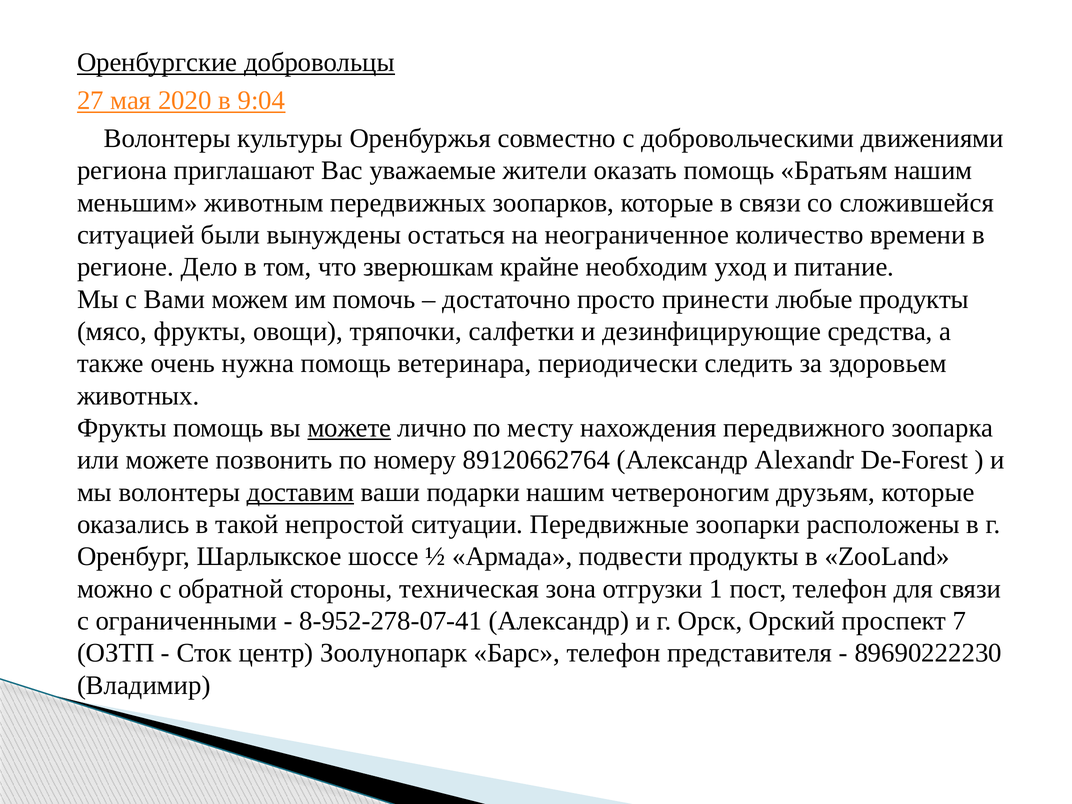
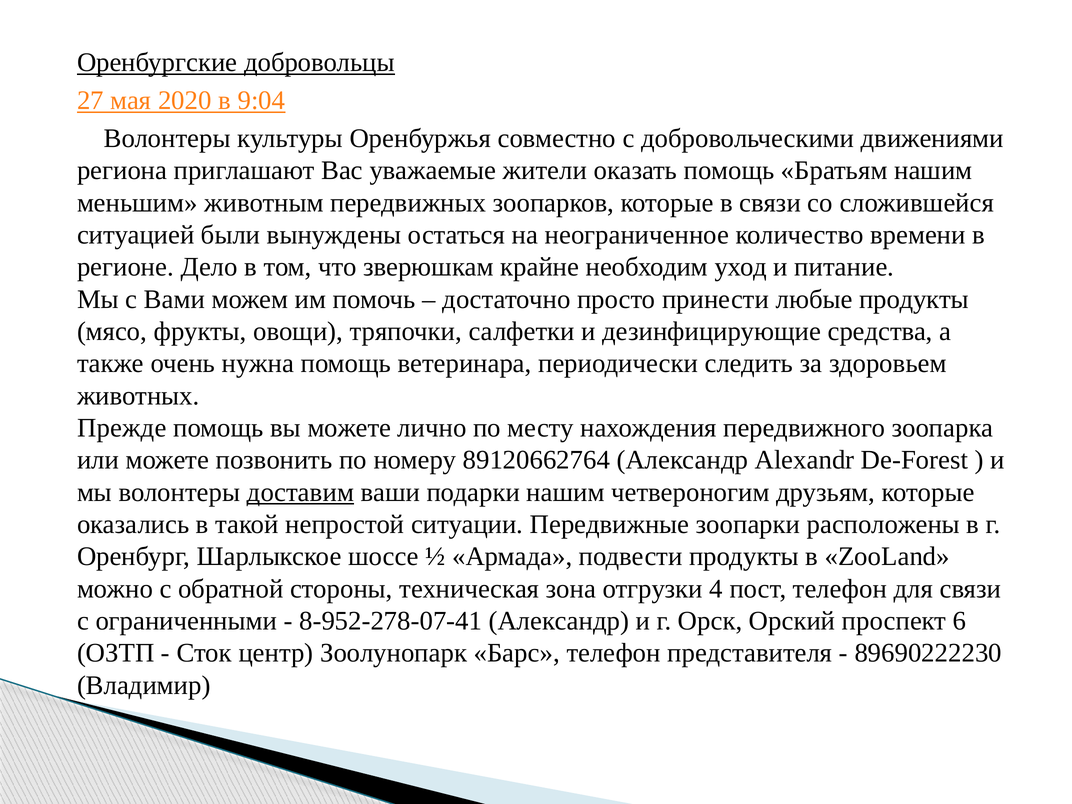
Фрукты: Фрукты -> Прежде (122, 428)
можете underline: present -> none (349, 428)
1: 1 -> 4 (716, 589)
7: 7 -> 6 (960, 621)
